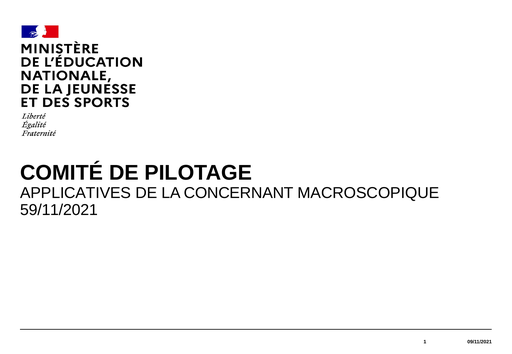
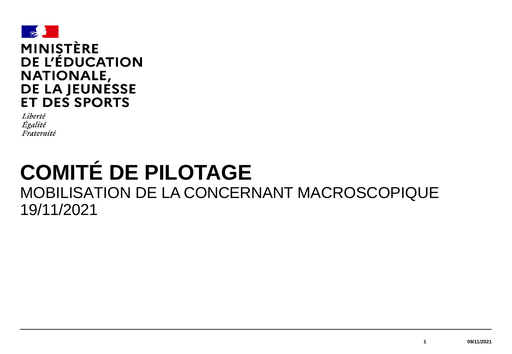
APPLICATIVES: APPLICATIVES -> MOBILISATION (76, 193)
59/11/2021: 59/11/2021 -> 19/11/2021 (59, 210)
